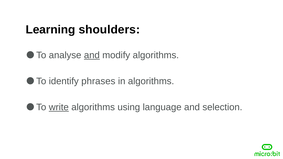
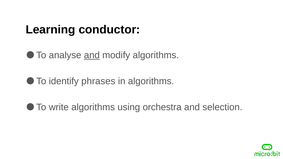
shoulders: shoulders -> conductor (109, 30)
write underline: present -> none (59, 107)
language: language -> orchestra (162, 107)
